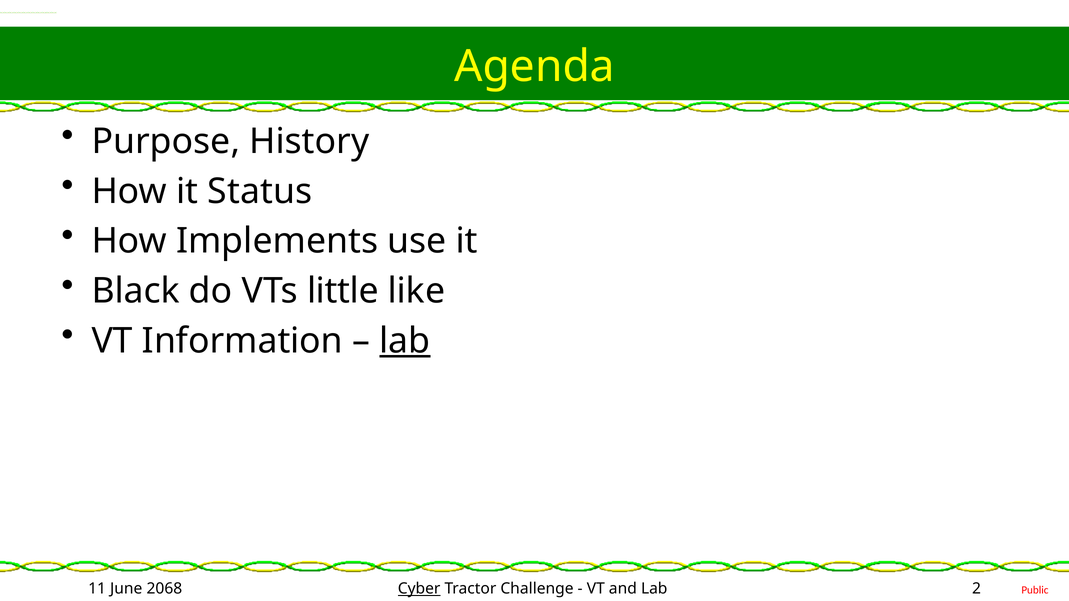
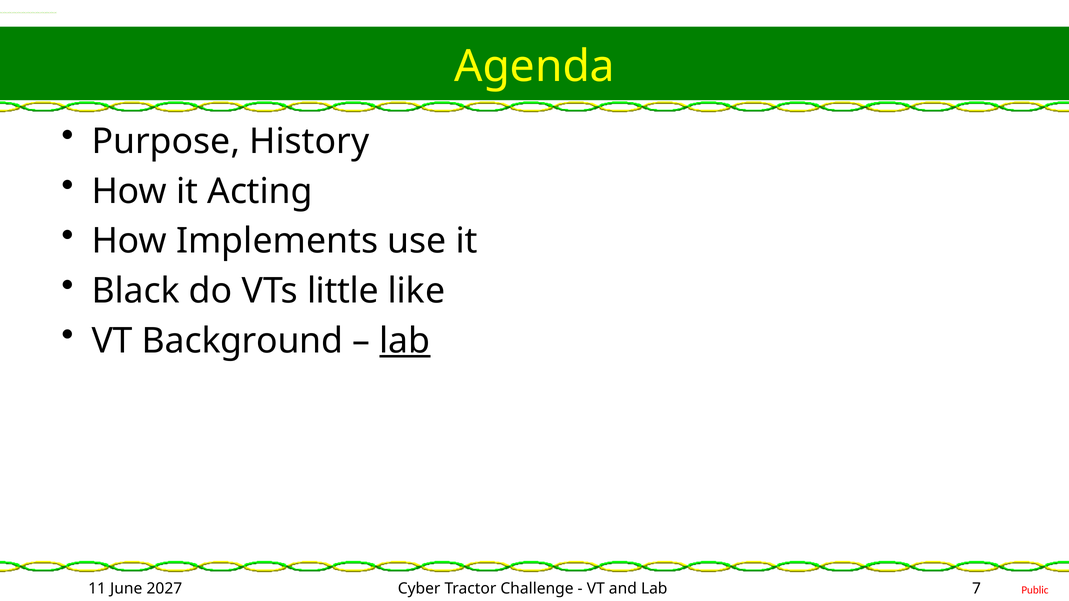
Status: Status -> Acting (260, 191)
Information: Information -> Background (243, 341)
2068: 2068 -> 2027 (164, 589)
Cyber underline: present -> none (419, 589)
2: 2 -> 7 (976, 589)
